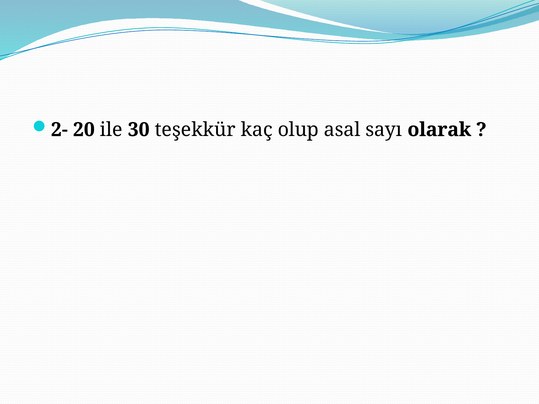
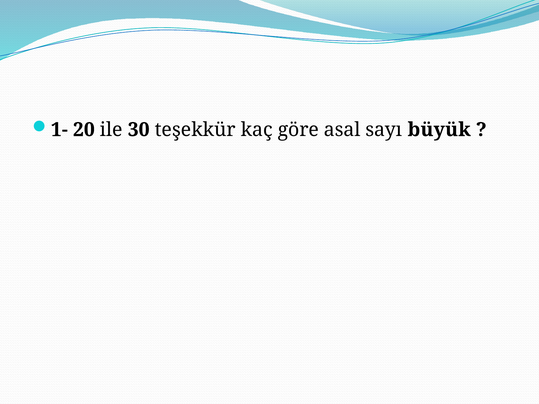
2-: 2- -> 1- (59, 130)
olup: olup -> göre (298, 130)
olarak: olarak -> büyük (439, 130)
